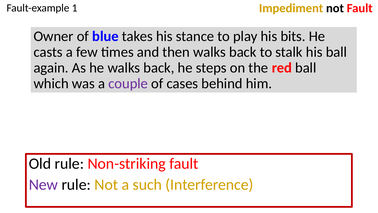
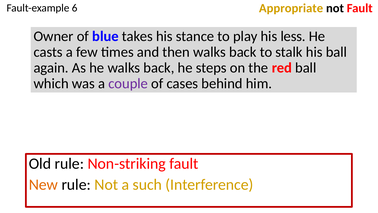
Impediment: Impediment -> Appropriate (291, 8)
1: 1 -> 6 (75, 8)
bits: bits -> less (293, 36)
New colour: purple -> orange (43, 184)
